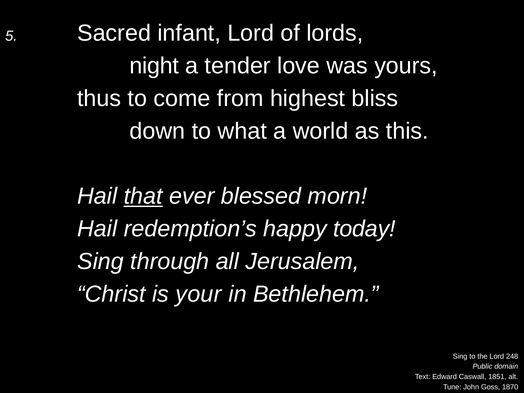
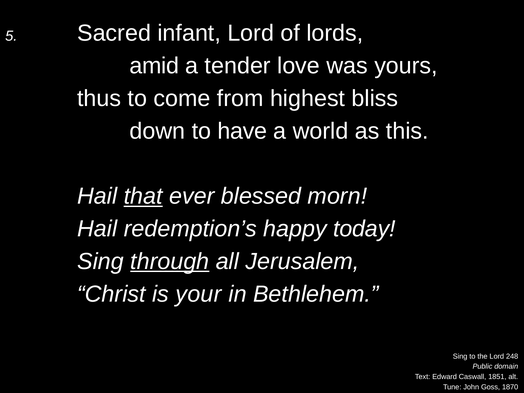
night: night -> amid (154, 66)
what: what -> have (242, 131)
through underline: none -> present (170, 261)
